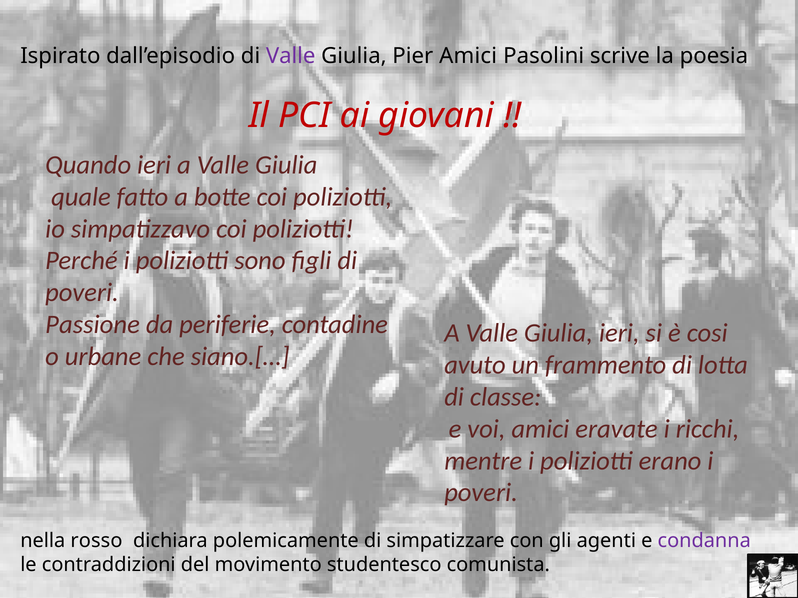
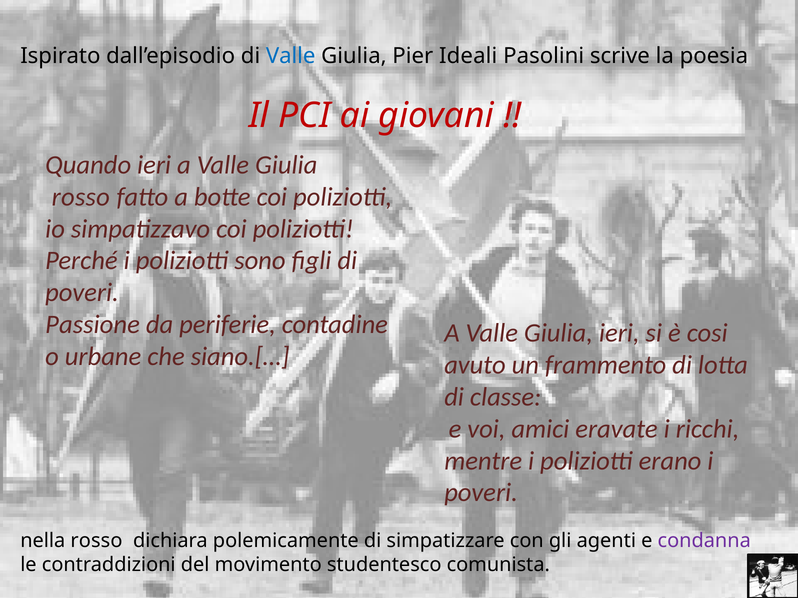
Valle colour: purple -> blue (291, 56)
Pier Amici: Amici -> Ideali (468, 56)
quale: quale -> rosso (81, 197)
